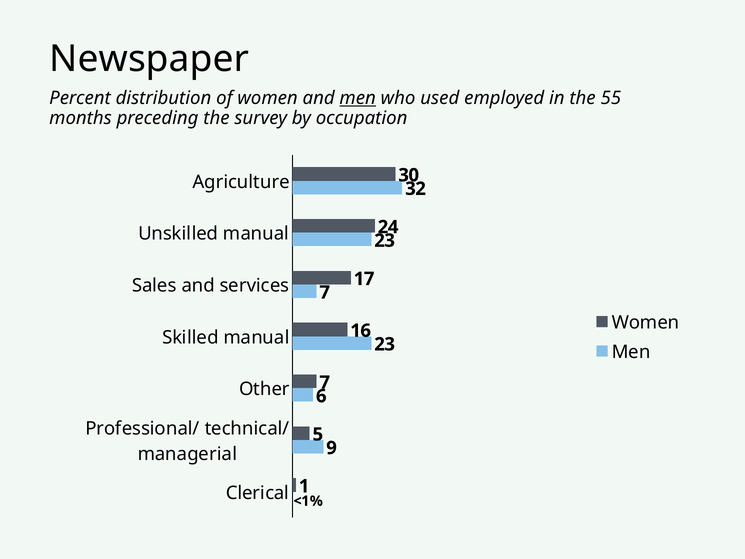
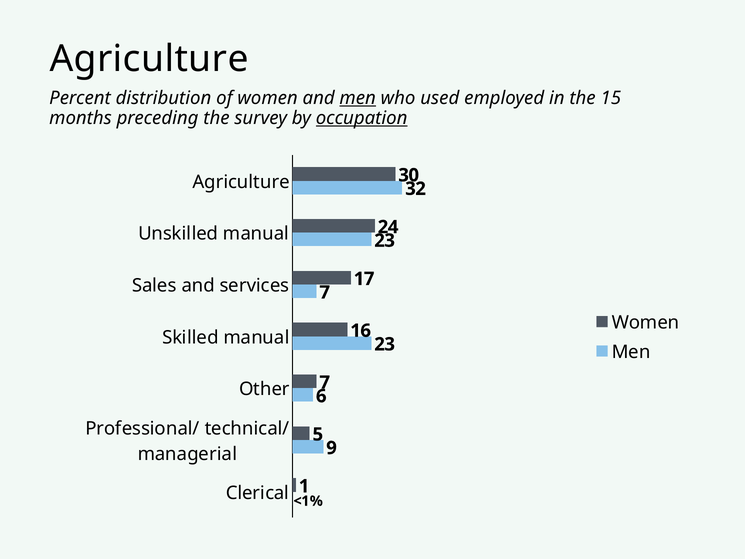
Newspaper: Newspaper -> Agriculture (149, 59)
55: 55 -> 15 (611, 98)
occupation underline: none -> present (362, 118)
